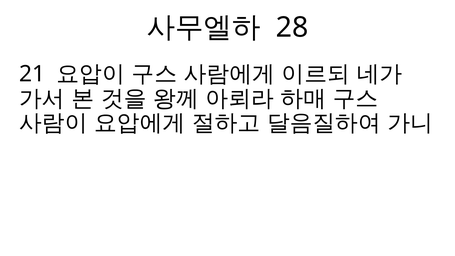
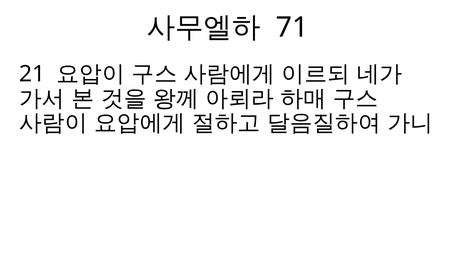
28: 28 -> 71 (292, 27)
